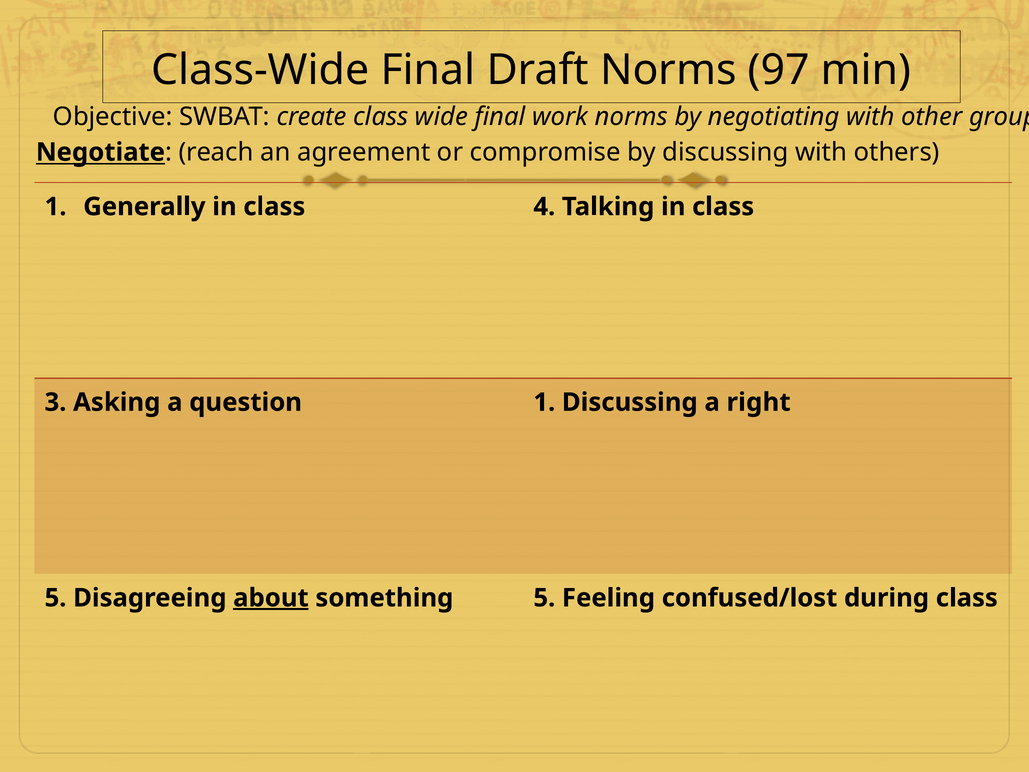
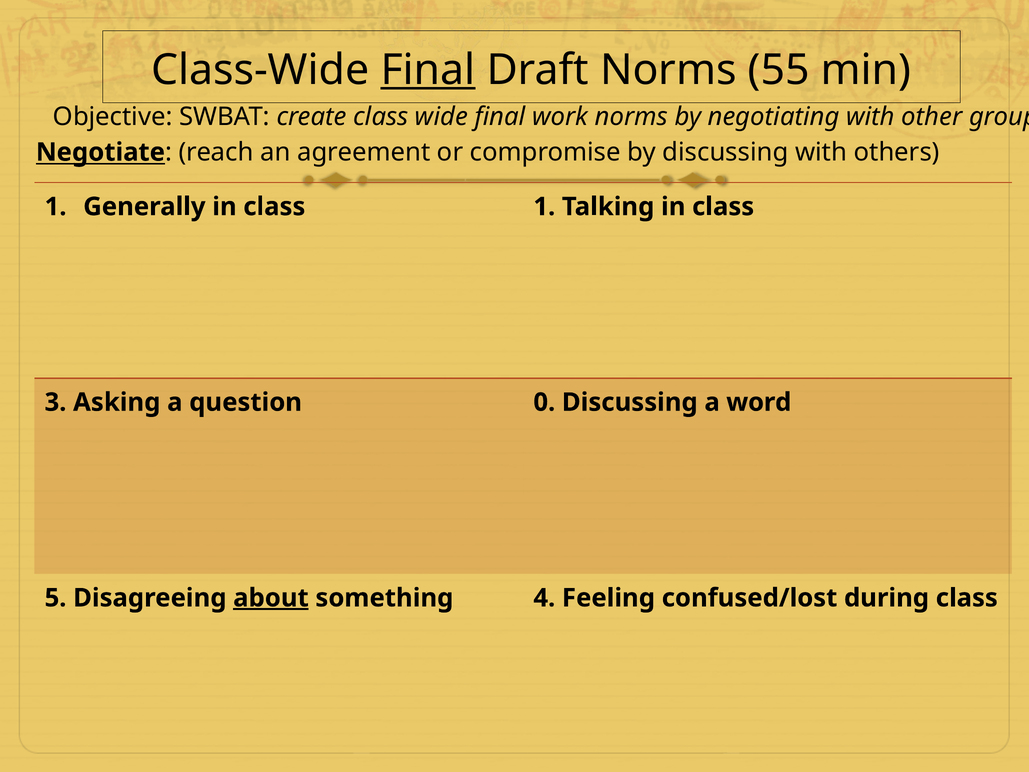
Final underline: none -> present (428, 70)
97: 97 -> 55 (779, 70)
class 4: 4 -> 1 (544, 207)
question 1: 1 -> 0 (544, 402)
right: right -> word (759, 402)
something 5: 5 -> 4 (544, 598)
